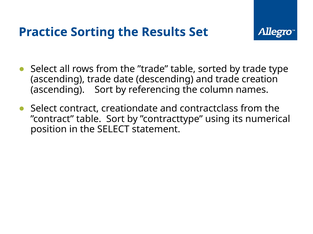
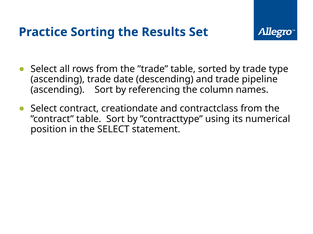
creation: creation -> pipeline (260, 80)
